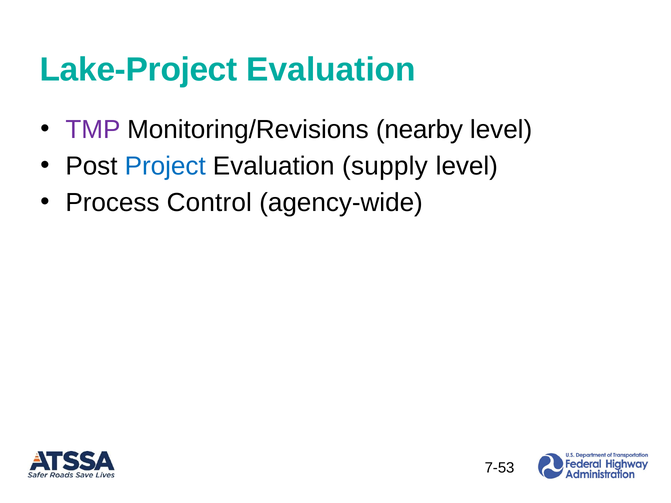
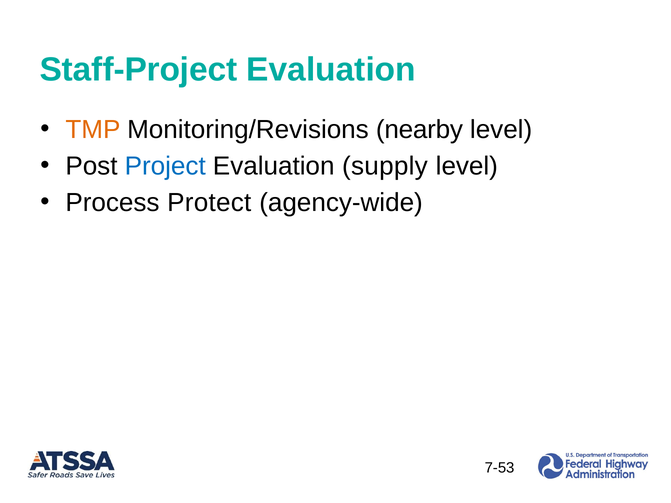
Lake-Project: Lake-Project -> Staff-Project (139, 70)
TMP colour: purple -> orange (93, 129)
Control: Control -> Protect (209, 203)
